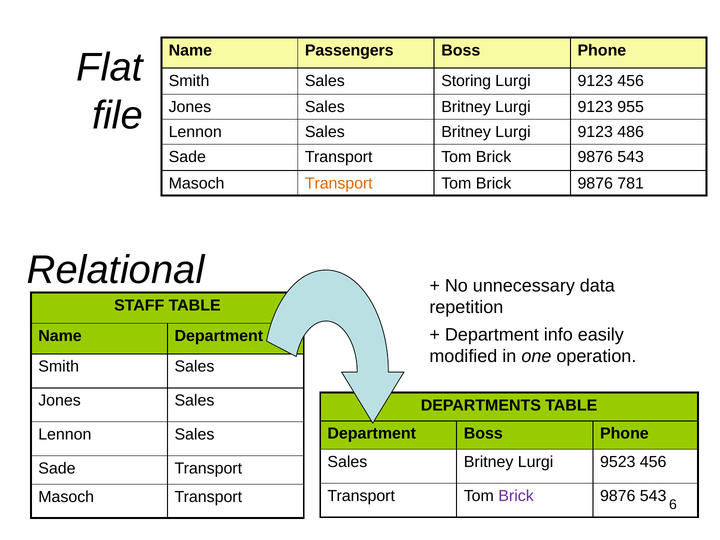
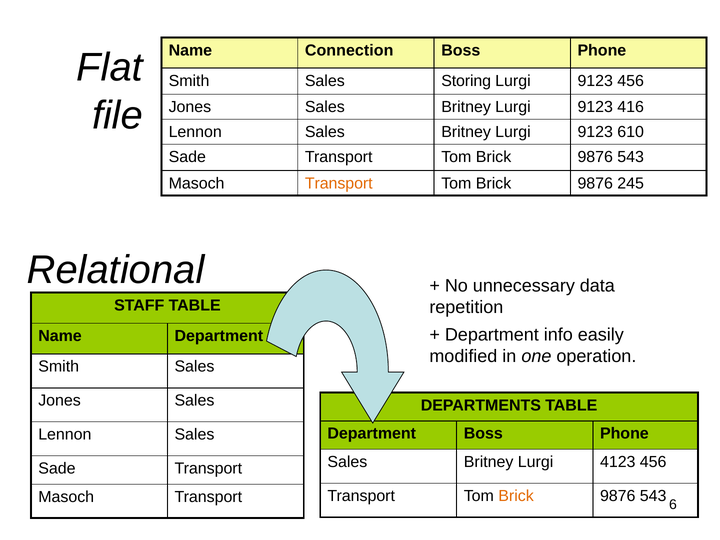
Passengers: Passengers -> Connection (349, 50)
955: 955 -> 416 (631, 107)
486: 486 -> 610 (631, 132)
781: 781 -> 245 (631, 183)
9523: 9523 -> 4123 (618, 462)
Brick colour: purple -> orange (516, 496)
